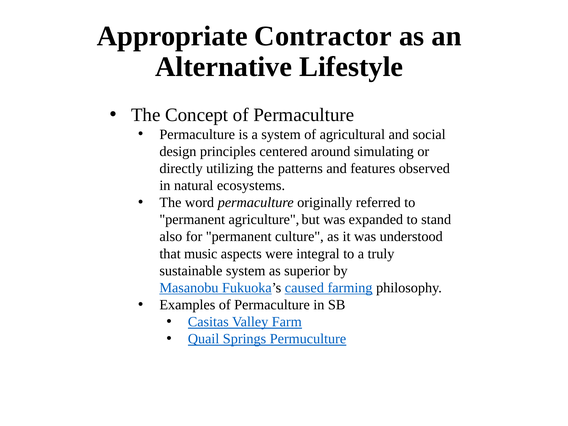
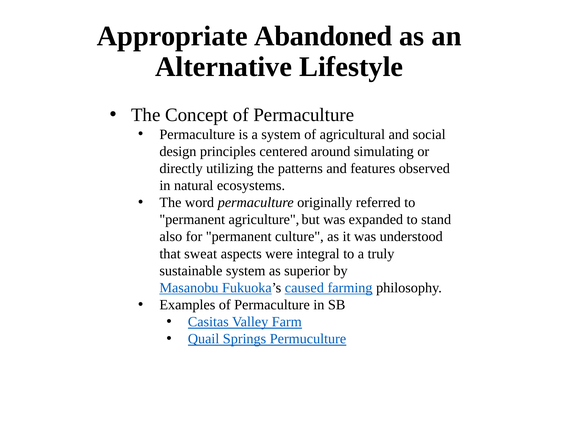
Contractor: Contractor -> Abandoned (323, 36)
music: music -> sweat (201, 254)
